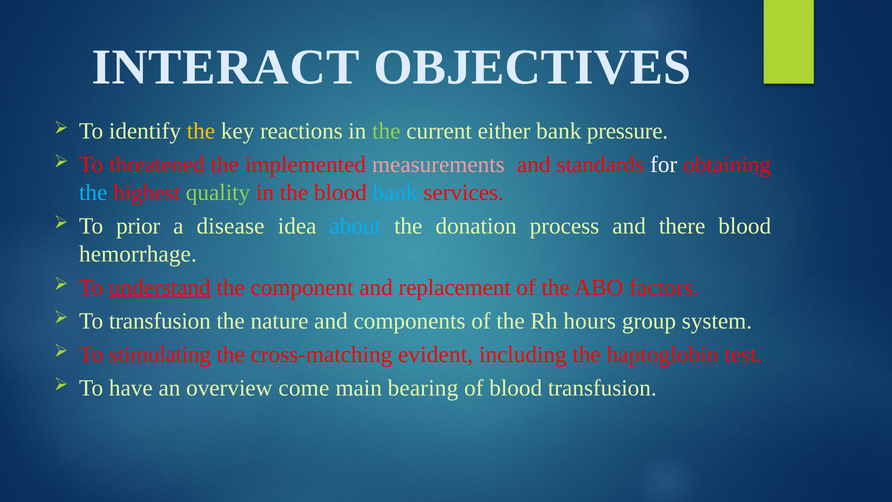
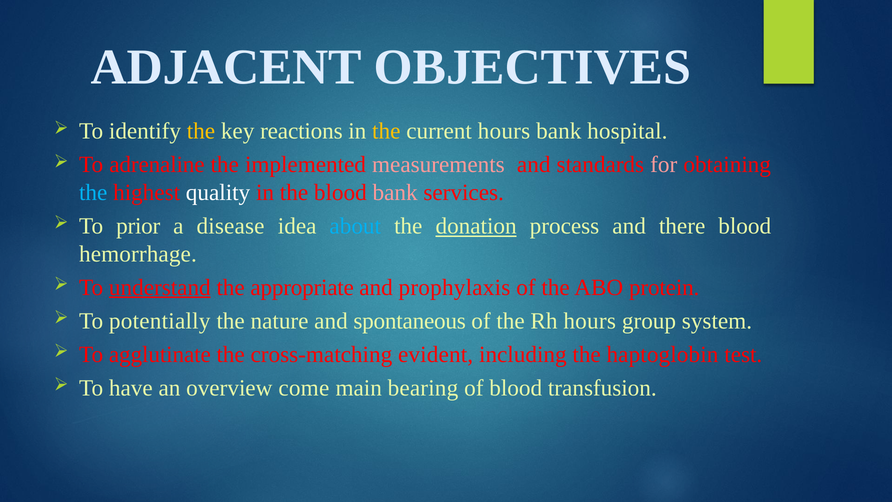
INTERACT: INTERACT -> ADJACENT (226, 67)
the colour: light green -> yellow (386, 131)
current either: either -> hours (504, 131)
pressure: pressure -> hospital (627, 131)
threatened: threatened -> adrenaline (157, 165)
for colour: white -> pink (664, 165)
quality colour: light green -> white (218, 193)
bank colour: light blue -> pink (395, 193)
donation underline: none -> present (476, 226)
component: component -> appropriate (302, 287)
replacement: replacement -> prophylaxis (454, 287)
factors: factors -> protein (664, 287)
To transfusion: transfusion -> potentially (160, 321)
components: components -> spontaneous (410, 321)
stimulating: stimulating -> agglutinate (160, 354)
